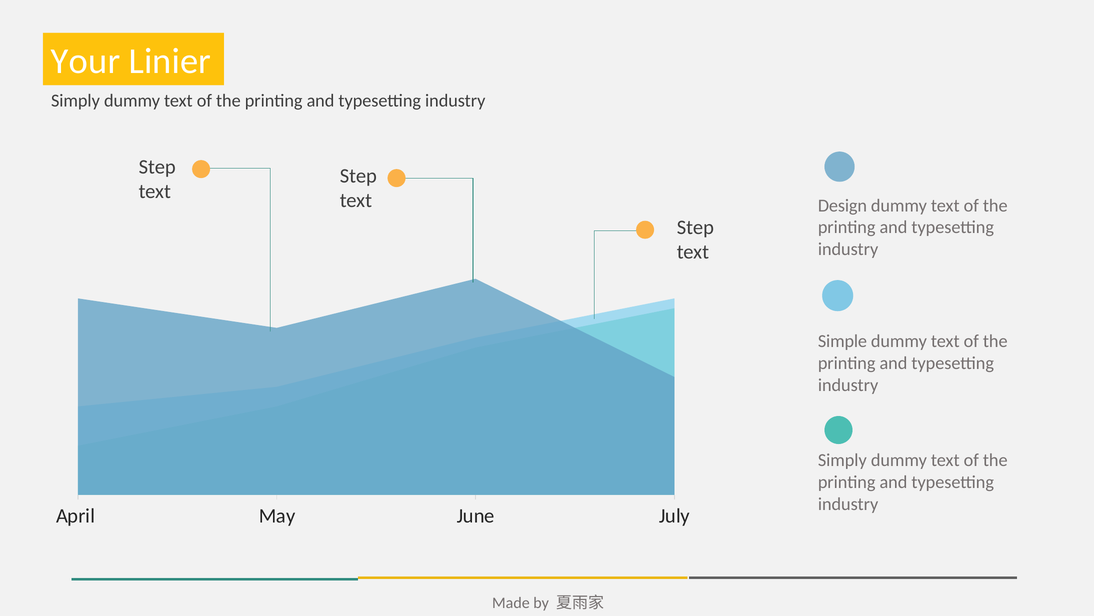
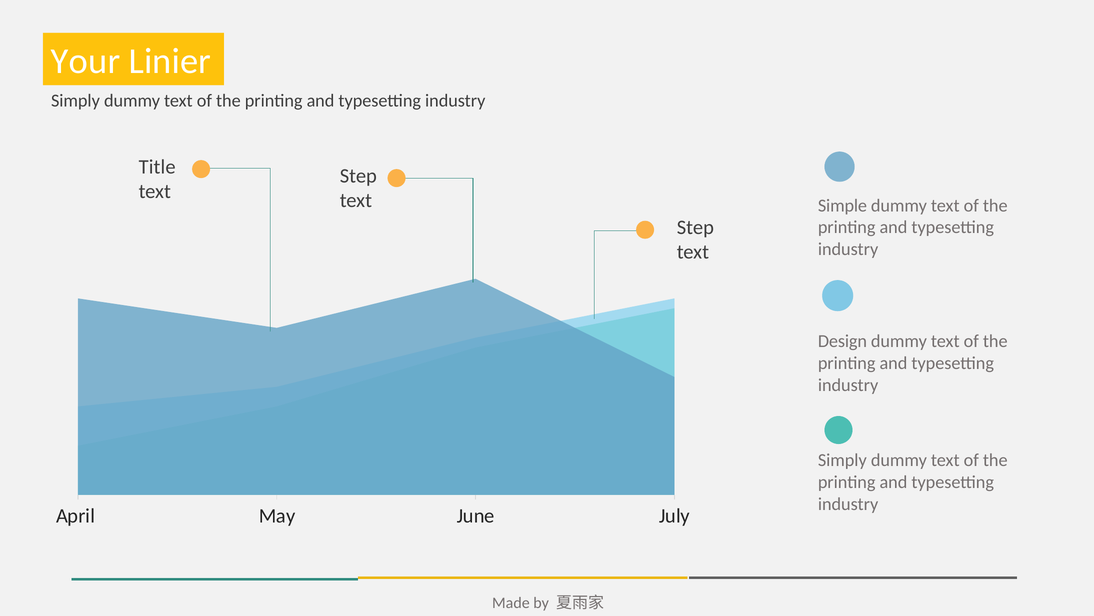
Step: Step -> Title (157, 167)
Design: Design -> Simple (842, 205)
Simple: Simple -> Design (842, 341)
